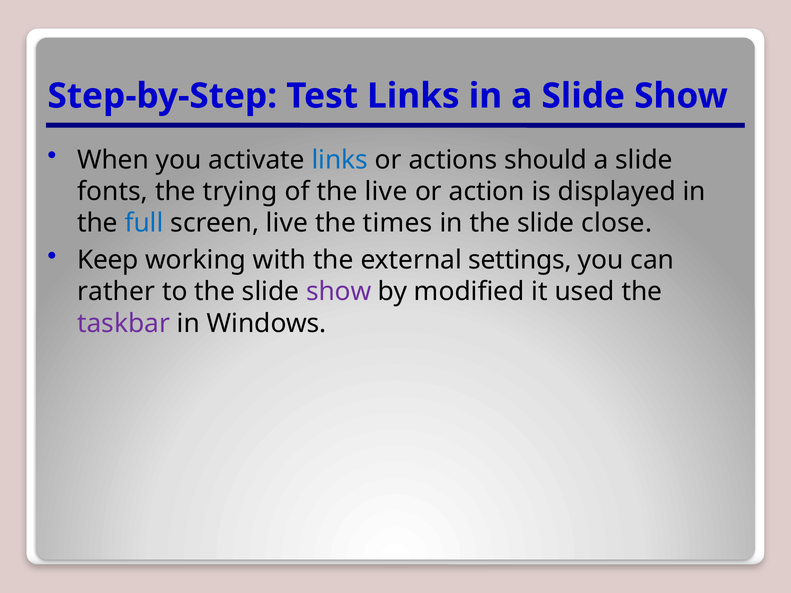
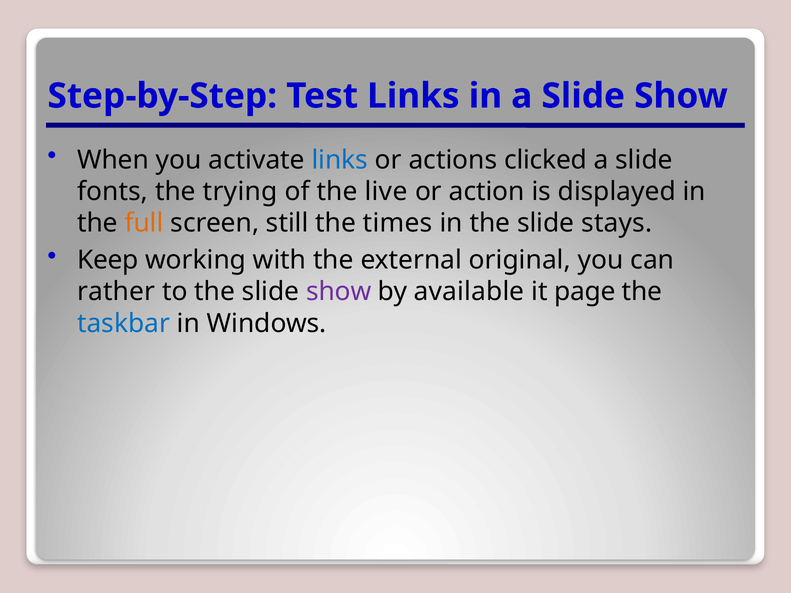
should: should -> clicked (546, 160)
full colour: blue -> orange (144, 223)
screen live: live -> still (287, 223)
close: close -> stays (617, 223)
settings: settings -> original (520, 260)
modified: modified -> available (469, 292)
used: used -> page (585, 292)
taskbar colour: purple -> blue (124, 324)
